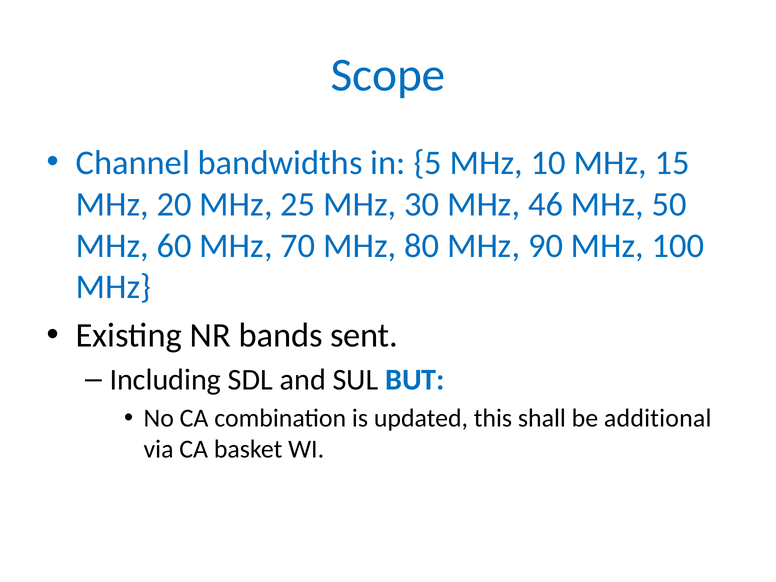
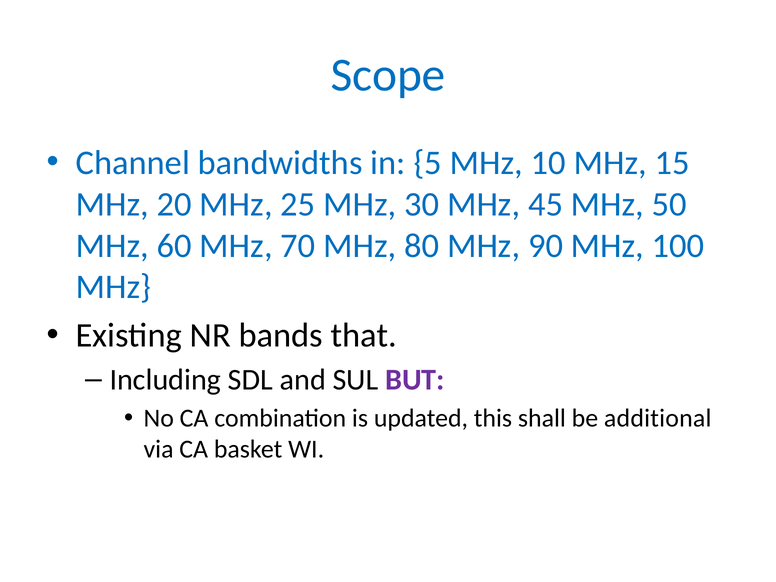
46: 46 -> 45 (546, 204)
sent: sent -> that (364, 335)
BUT colour: blue -> purple (415, 380)
